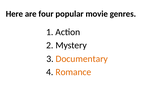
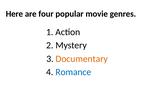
Romance colour: orange -> blue (73, 72)
